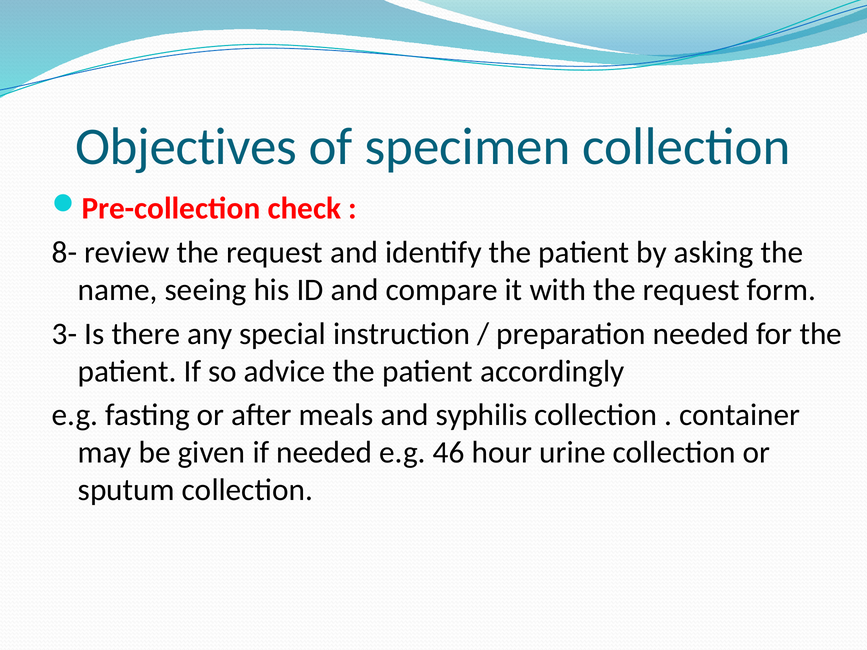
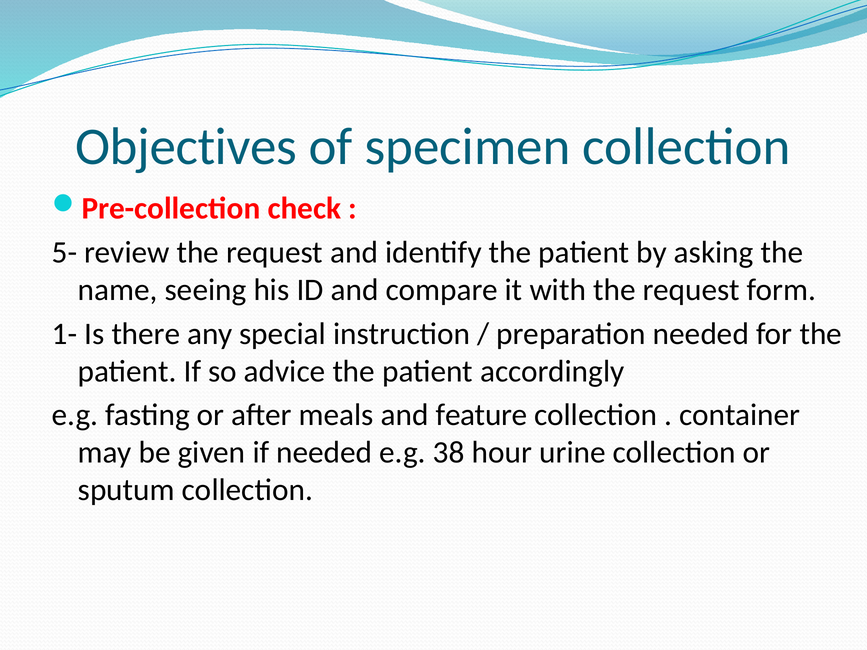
8-: 8- -> 5- (65, 253)
3-: 3- -> 1- (65, 334)
syphilis: syphilis -> feature (482, 415)
46: 46 -> 38 (449, 453)
